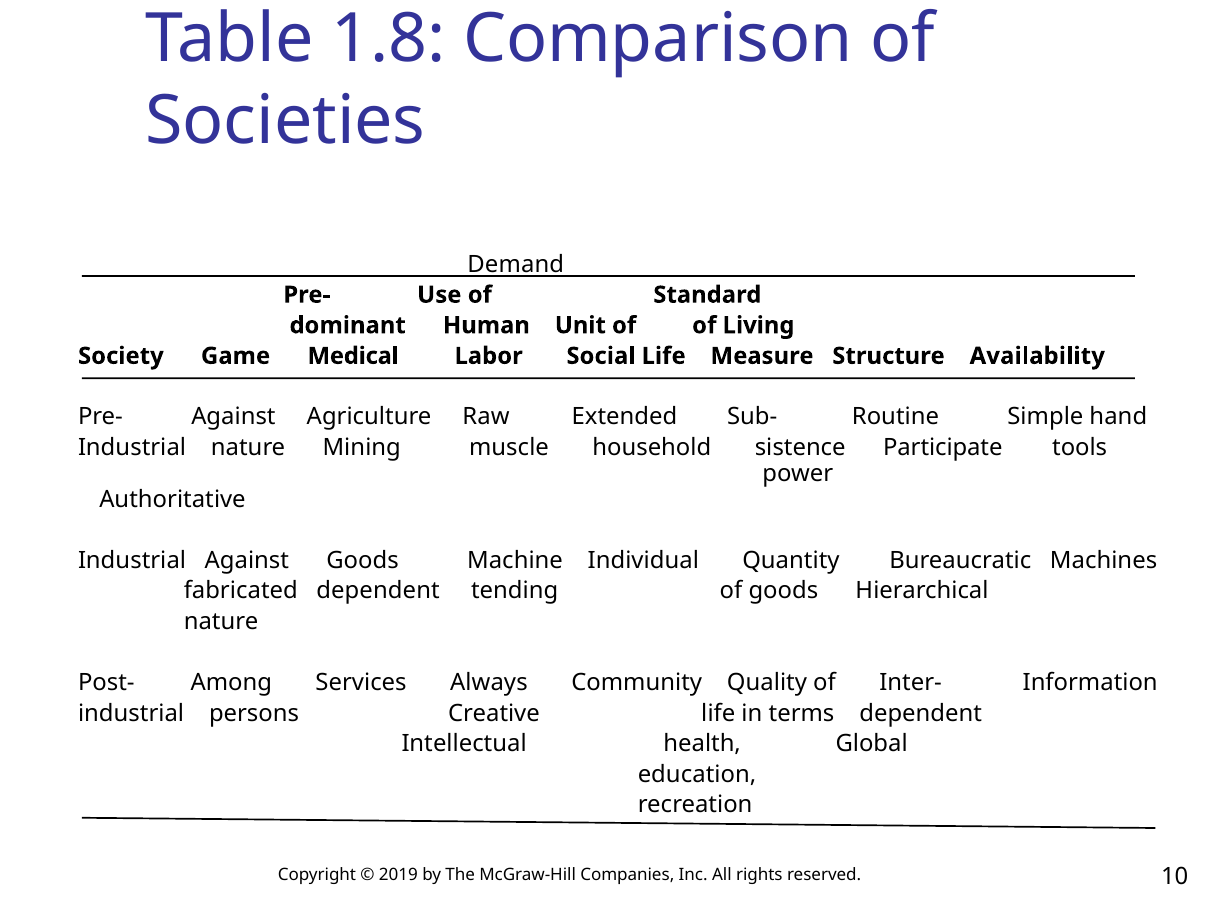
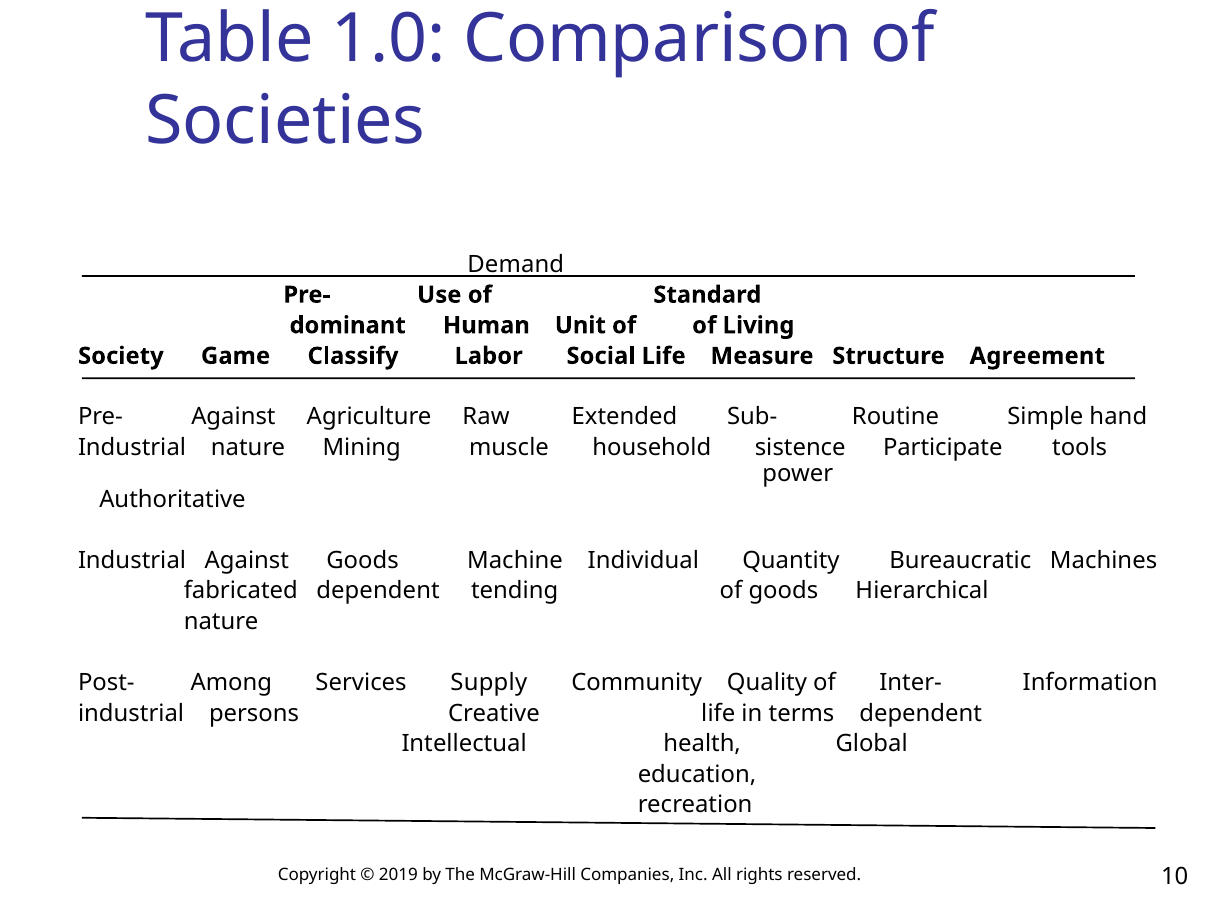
1.8: 1.8 -> 1.0 (388, 39)
Medical: Medical -> Classify (353, 356)
Availability: Availability -> Agreement (1037, 356)
Always: Always -> Supply (489, 683)
